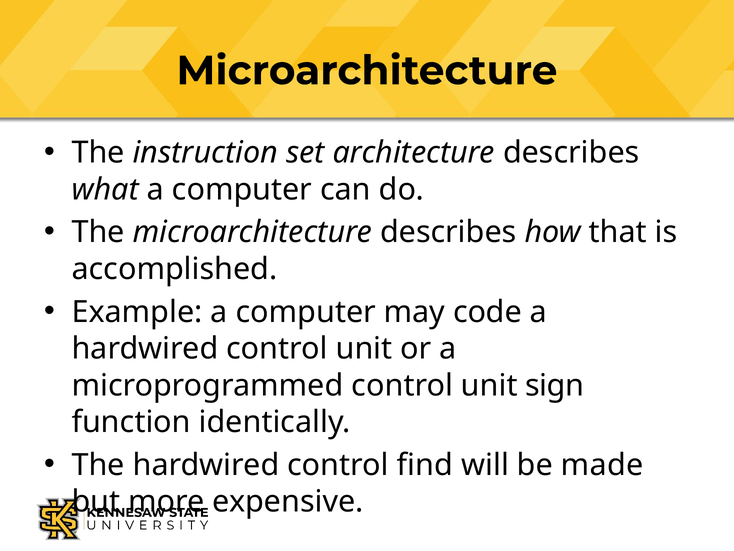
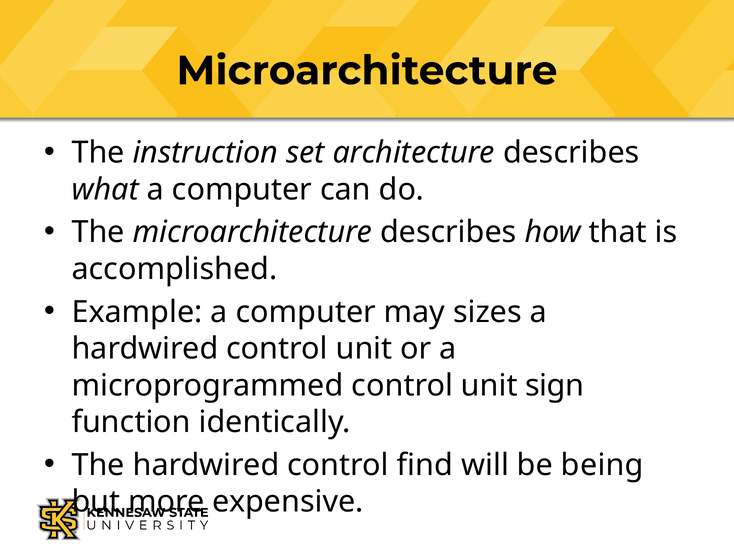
code: code -> sizes (487, 312)
made: made -> being (602, 465)
